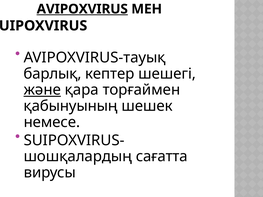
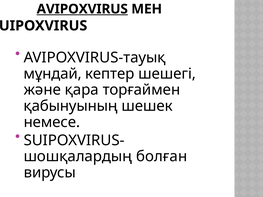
барлық: барлық -> мұндай (53, 74)
және underline: present -> none (42, 90)
сағатта: сағатта -> болған (162, 157)
